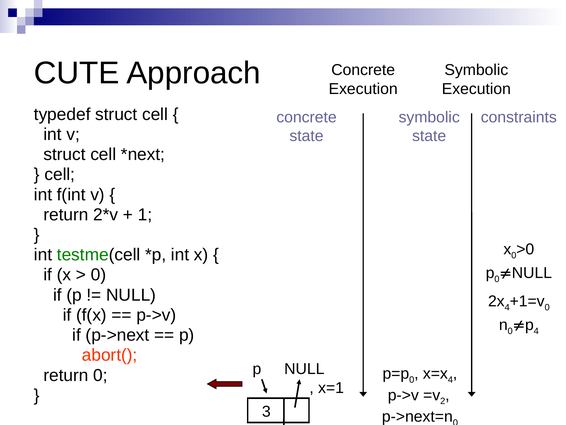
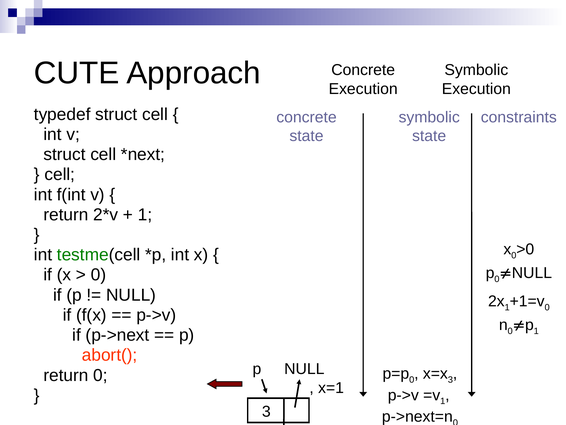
4: 4 -> 1 (507, 307)
p 4: 4 -> 1 (536, 331)
4: 4 -> 3 (450, 379)
2: 2 -> 1 (443, 401)
